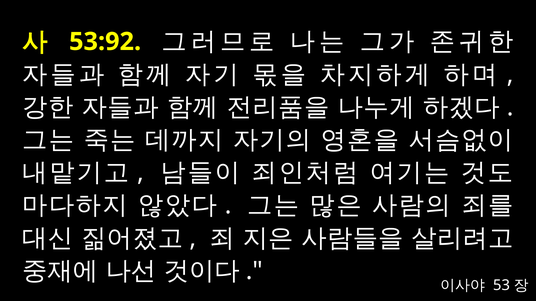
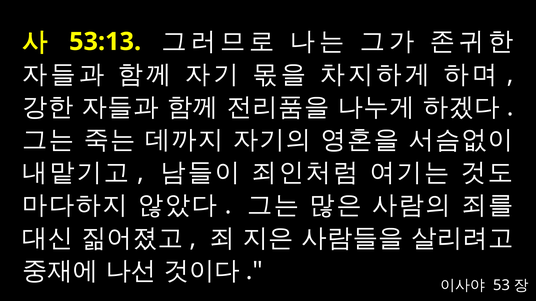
53:92: 53:92 -> 53:13 (105, 42)
